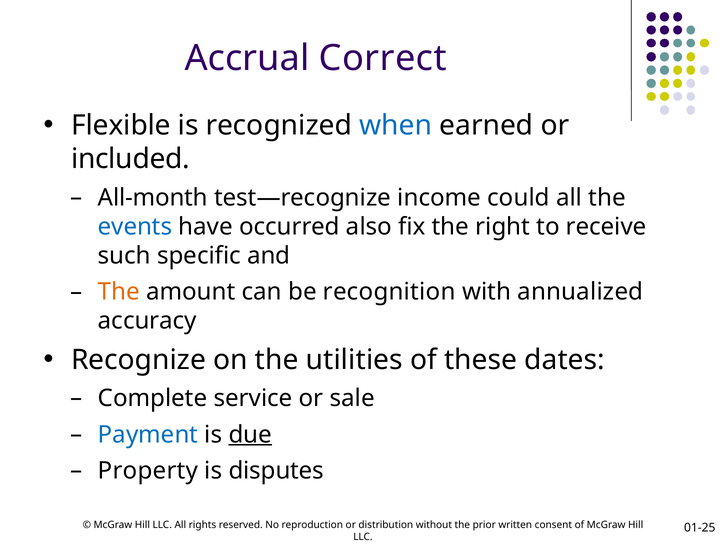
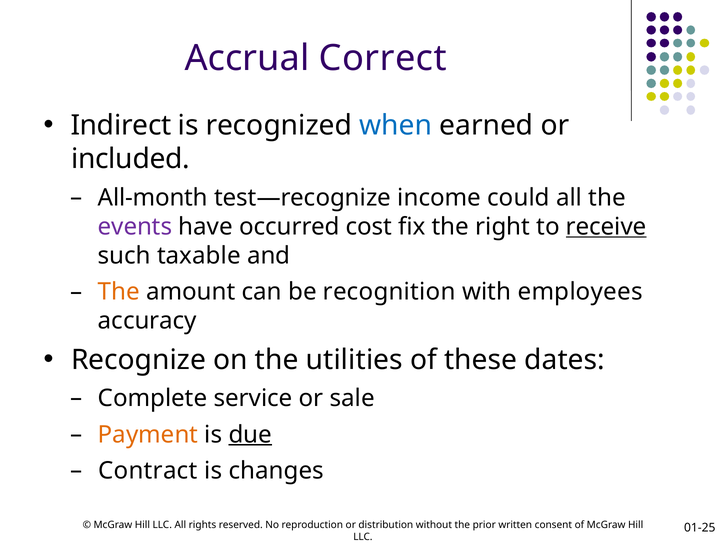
Flexible: Flexible -> Indirect (121, 125)
events colour: blue -> purple (135, 226)
also: also -> cost (369, 226)
receive underline: none -> present (606, 226)
specific: specific -> taxable (199, 255)
annualized: annualized -> employees (580, 292)
Payment colour: blue -> orange (148, 434)
Property: Property -> Contract (148, 471)
disputes: disputes -> changes (276, 471)
